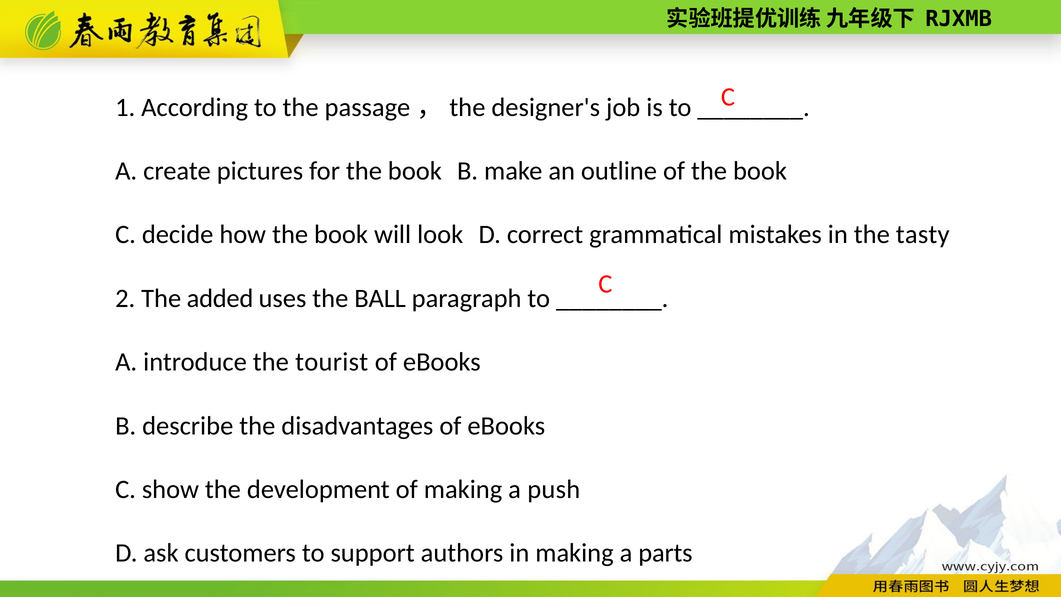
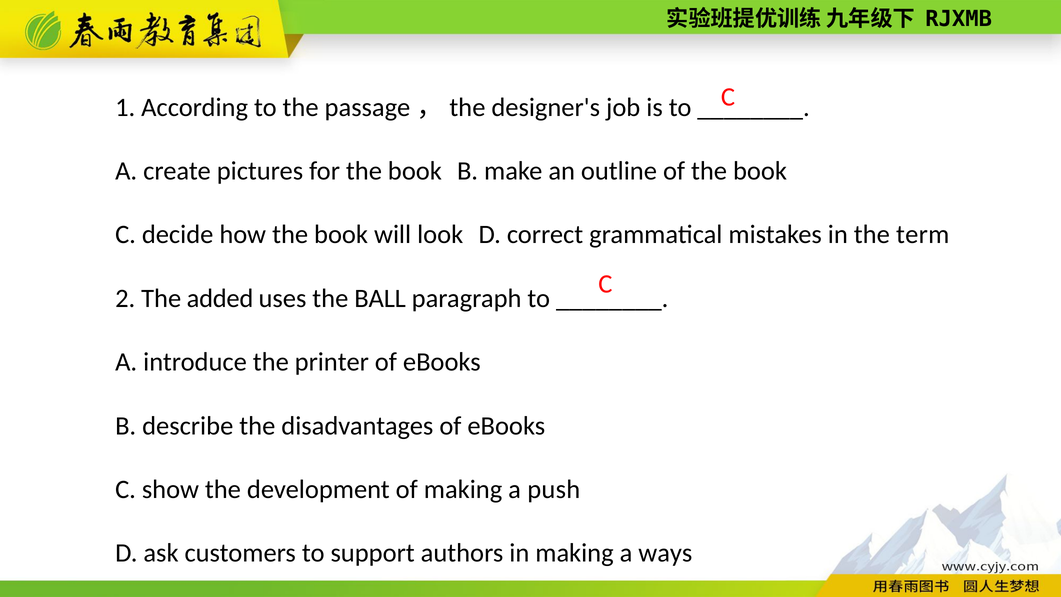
tasty: tasty -> term (923, 235)
tourist: tourist -> printer (332, 362)
parts: parts -> ways (665, 553)
